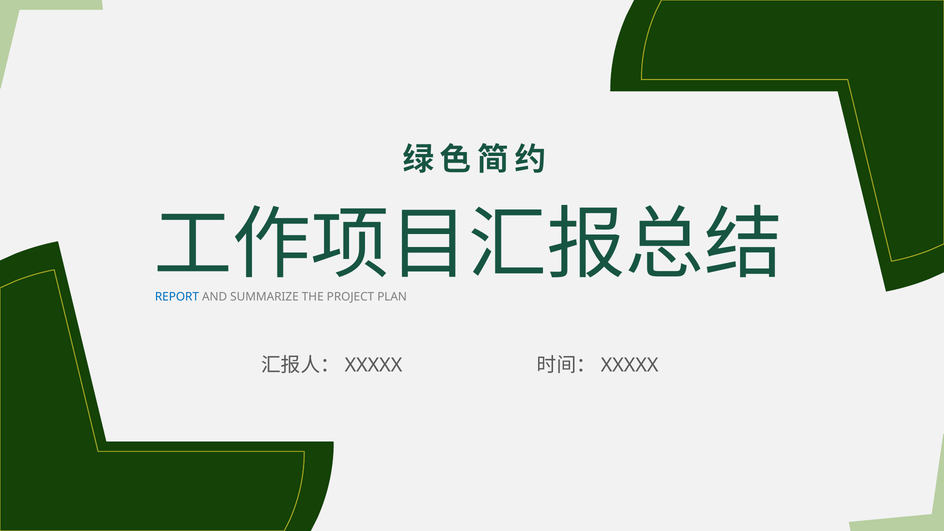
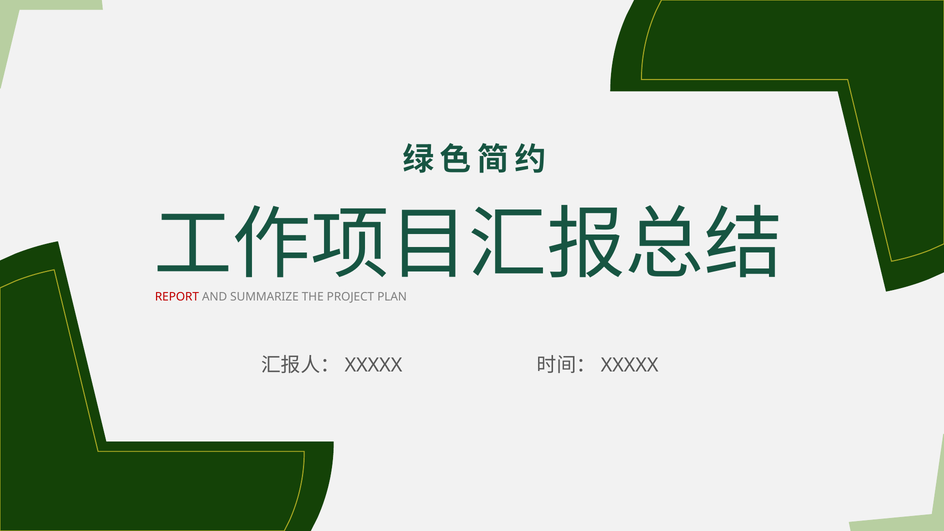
REPORT colour: blue -> red (177, 297)
